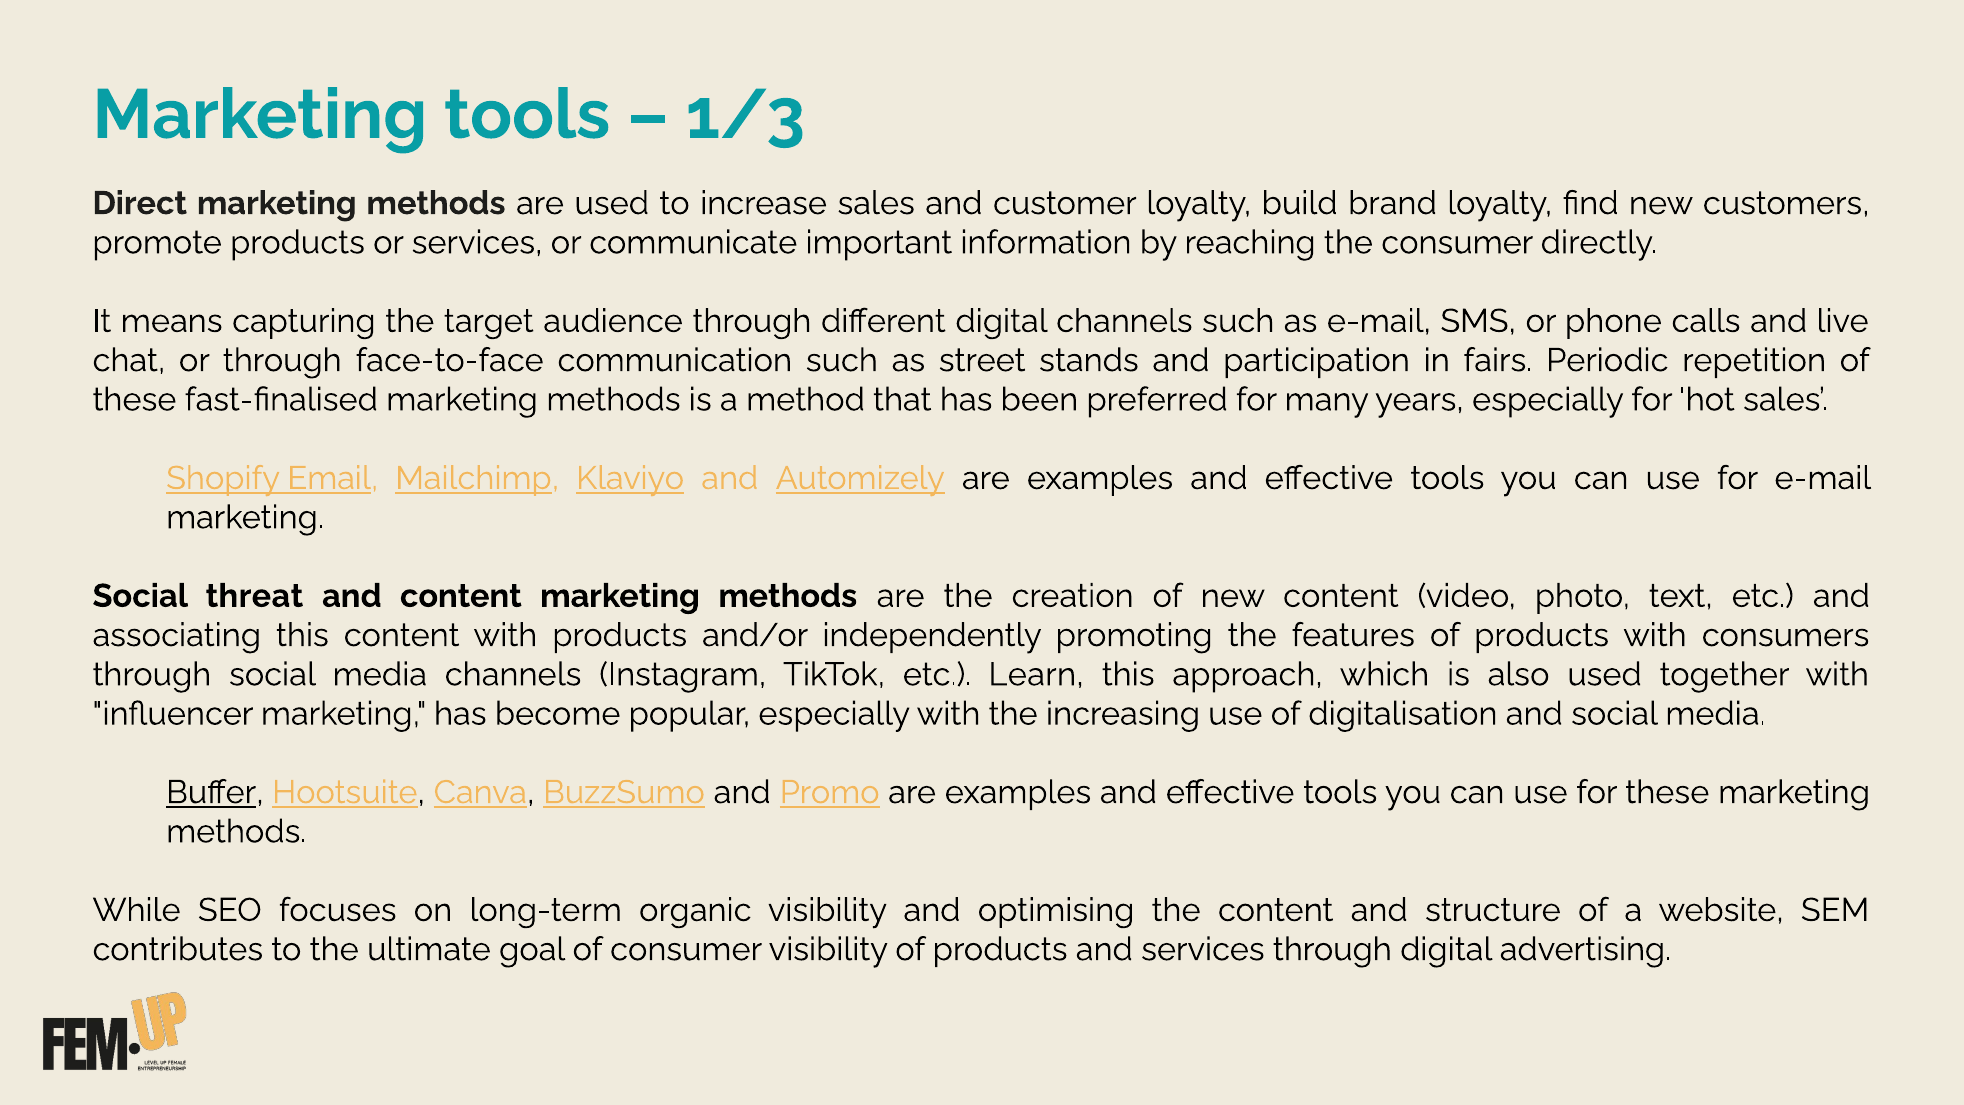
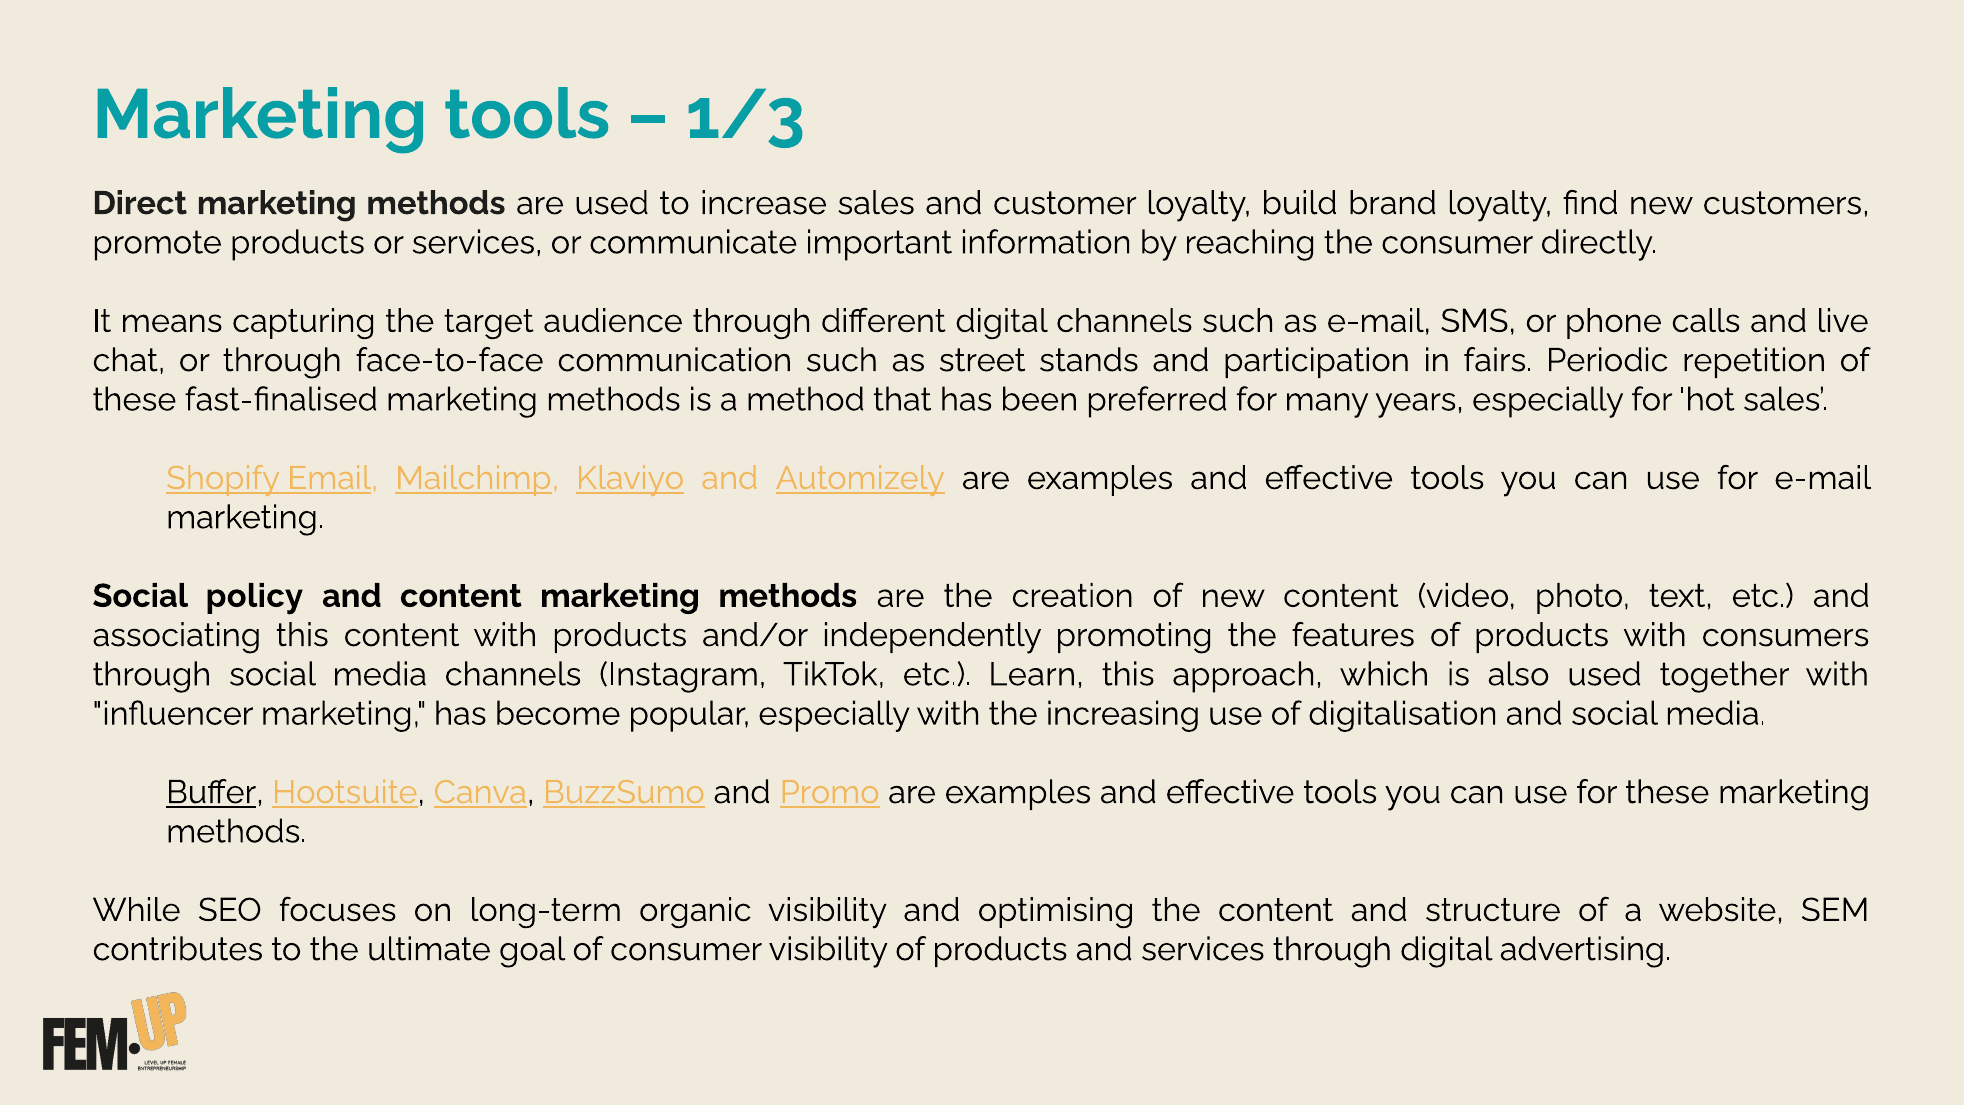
threat: threat -> policy (254, 596)
